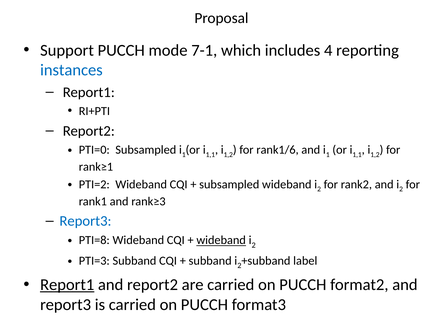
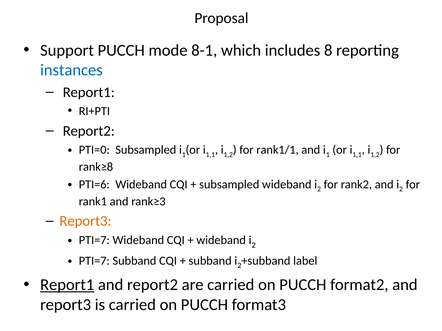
7-1: 7-1 -> 8-1 (204, 50)
4: 4 -> 8 (328, 50)
rank1/6: rank1/6 -> rank1/1 (278, 150)
rank≥1: rank≥1 -> rank≥8 (96, 167)
PTI=2: PTI=2 -> PTI=6 (94, 185)
Report3 colour: blue -> orange (85, 221)
PTI=8: PTI=8 -> PTI=7 (94, 241)
wideband underline: present -> none (221, 241)
PTI=3: PTI=3 -> PTI=7 (94, 261)
